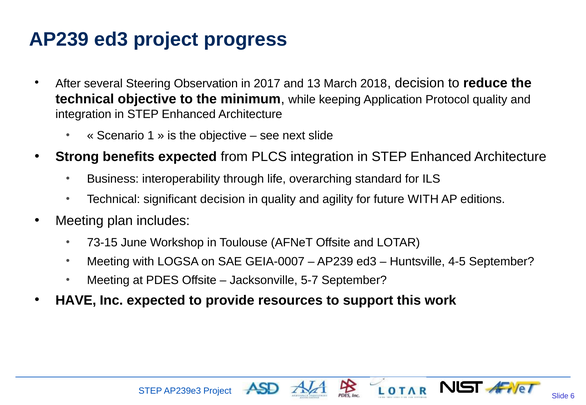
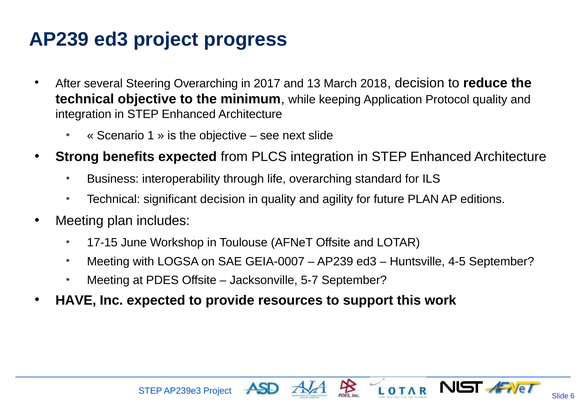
Steering Observation: Observation -> Overarching (206, 84)
future WITH: WITH -> PLAN (423, 200)
73-15: 73-15 -> 17-15 (102, 243)
